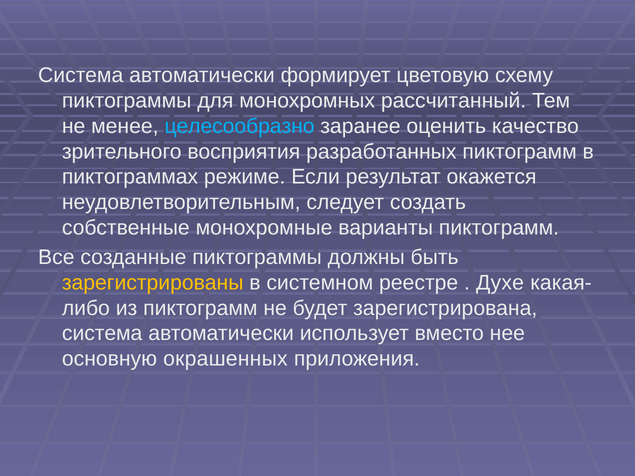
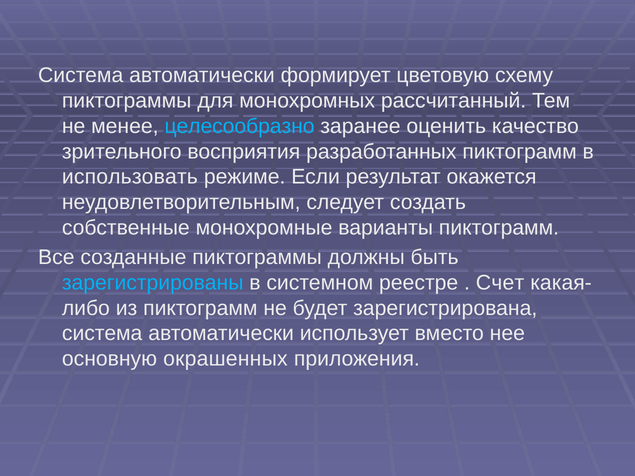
пиктограммах: пиктограммах -> использовать (130, 177)
зарегистрированы colour: yellow -> light blue (153, 283)
Духе: Духе -> Счет (500, 283)
